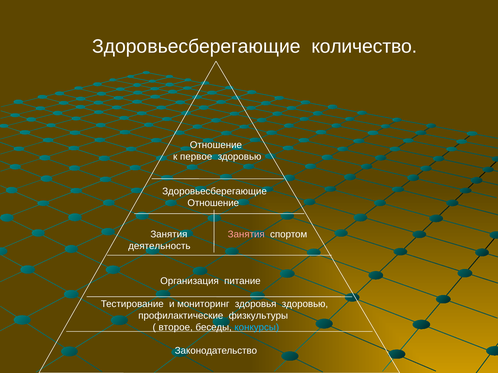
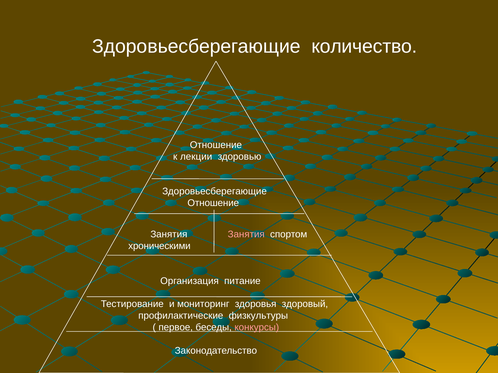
первое: первое -> лекции (196, 157)
деятельность: деятельность -> хроническими (159, 246)
здоровья здоровью: здоровью -> здоровый (305, 305)
второе: второе -> первое (176, 328)
конкурсы colour: light blue -> pink (257, 328)
